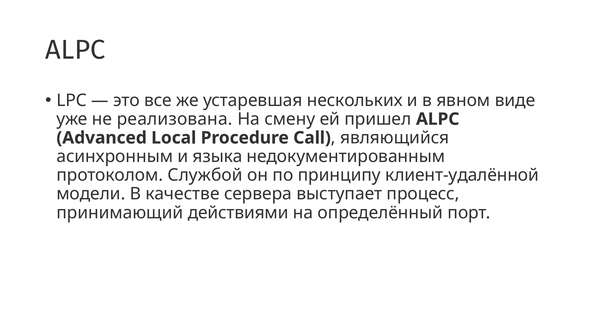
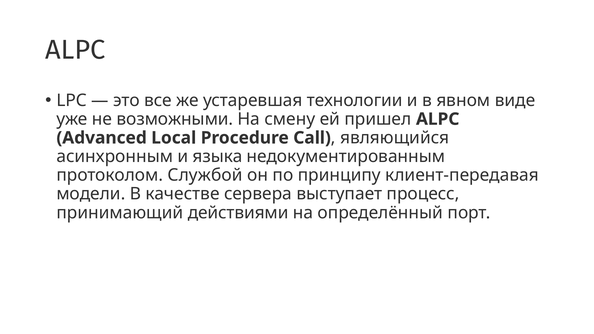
нескольких: нескольких -> технологии (355, 100)
реализована: реализована -> возможными (175, 119)
клиент‑удалённой: клиент‑удалённой -> клиент‑передавая (462, 175)
